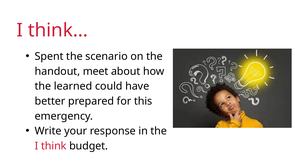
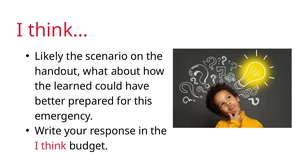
Spent: Spent -> Likely (49, 56)
meet: meet -> what (95, 71)
